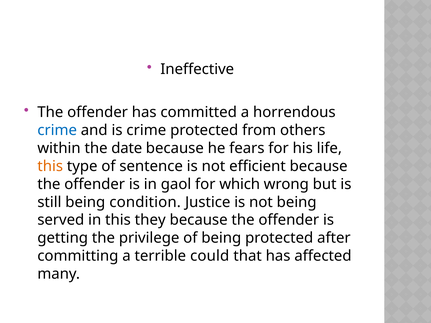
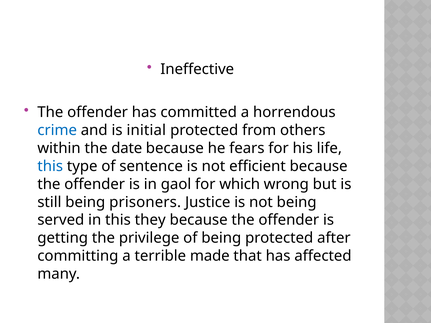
is crime: crime -> initial (146, 130)
this colour: orange -> blue (50, 166)
condition: condition -> prisoners (145, 202)
could: could -> made (210, 256)
